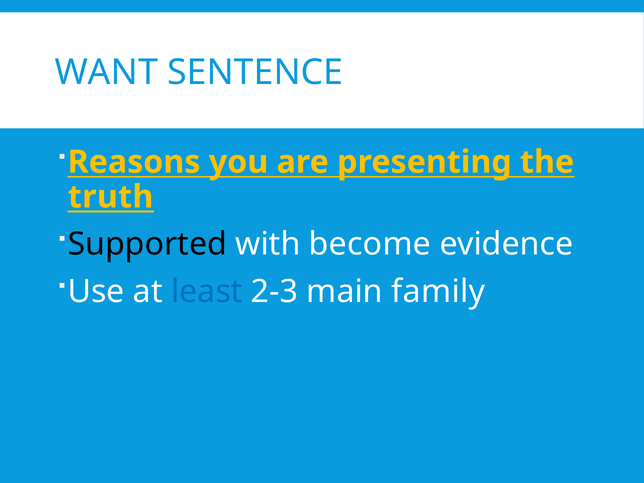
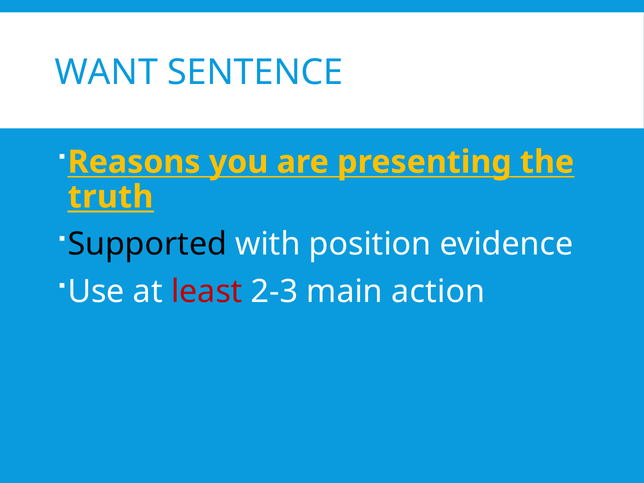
become: become -> position (370, 244)
least colour: blue -> red (207, 291)
family: family -> action (438, 291)
